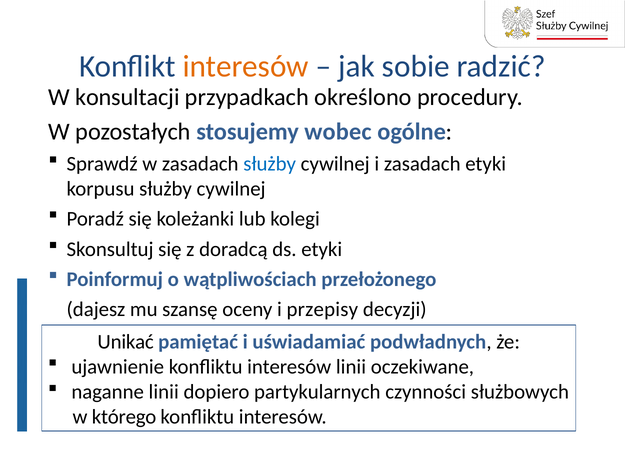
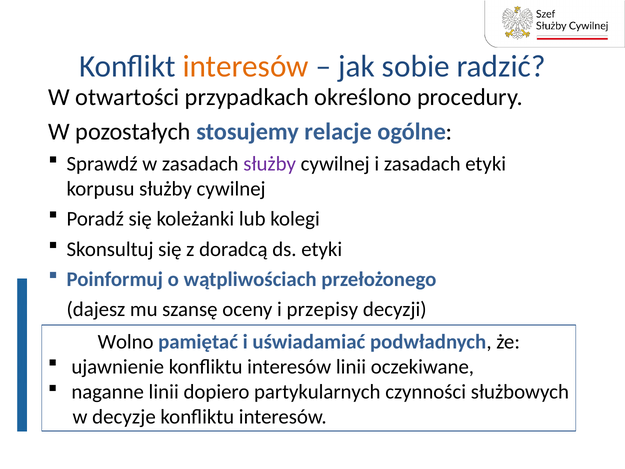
konsultacji: konsultacji -> otwartości (127, 97)
wobec: wobec -> relacje (338, 131)
służby colour: blue -> purple (270, 164)
Unikać: Unikać -> Wolno (126, 342)
którego: którego -> decyzje (124, 417)
